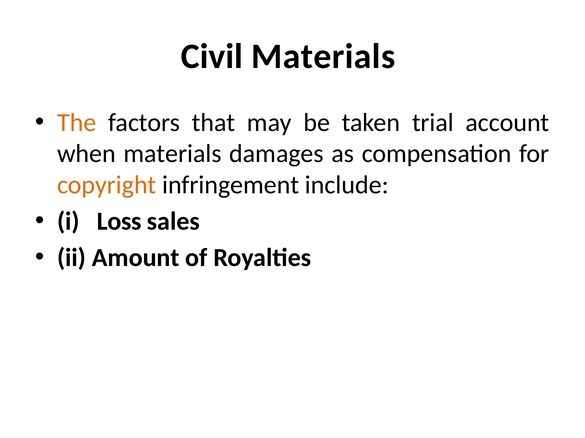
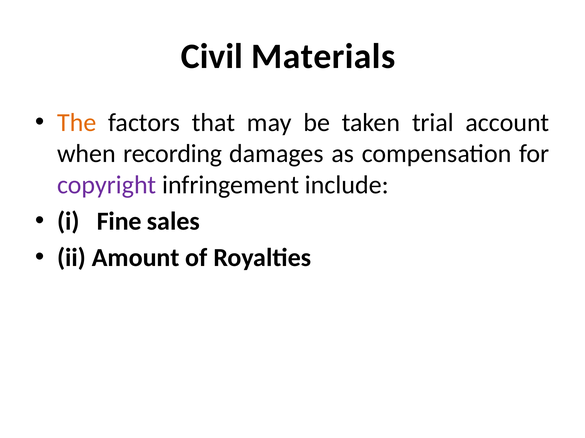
when materials: materials -> recording (173, 154)
copyright colour: orange -> purple (107, 185)
Loss: Loss -> Fine (119, 222)
